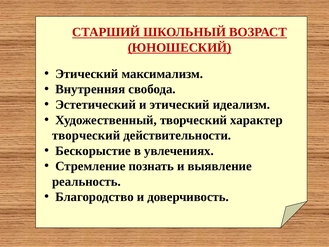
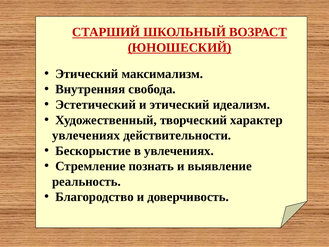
творческий: творческий -> увлечениях (86, 135)
